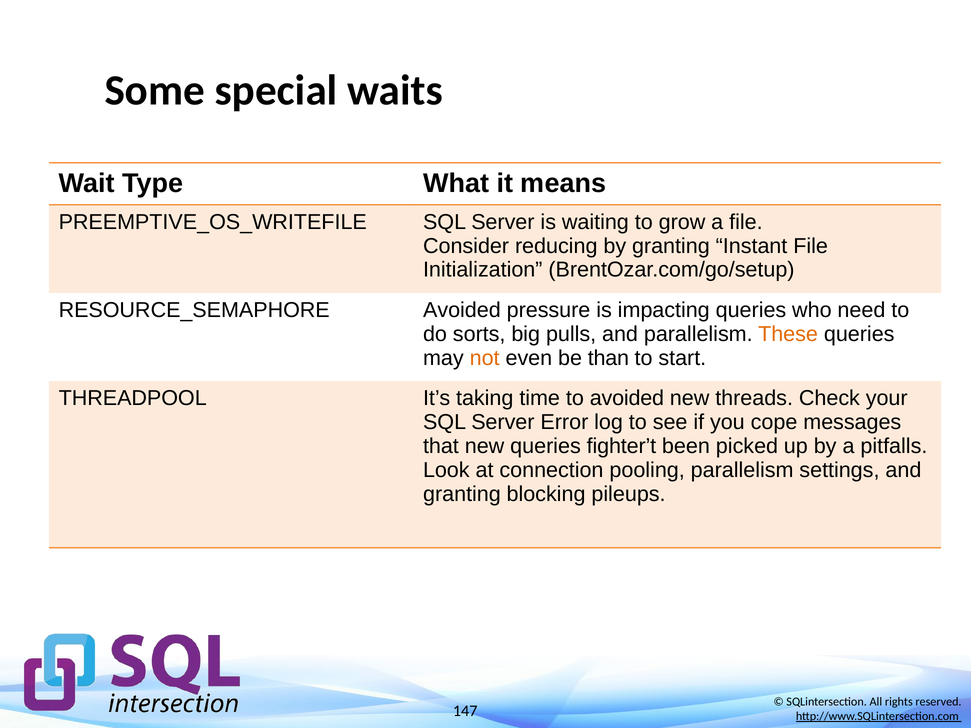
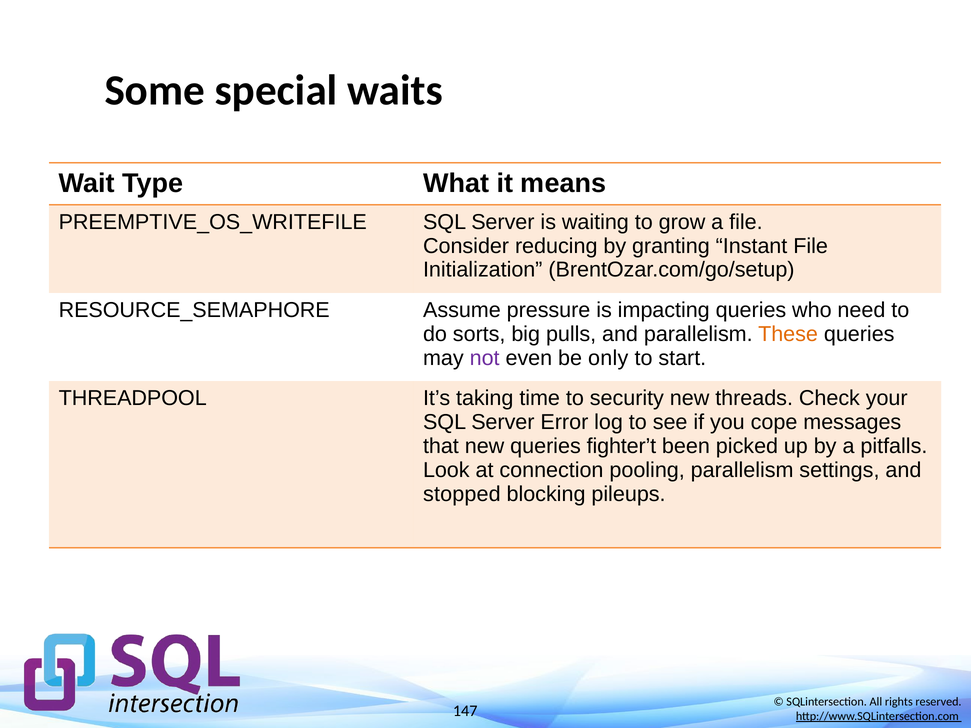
Avoided: Avoided -> Assume (462, 310)
not colour: orange -> purple (485, 358)
than: than -> only (608, 358)
to avoided: avoided -> security (627, 398)
granting: granting -> stopped (462, 494)
